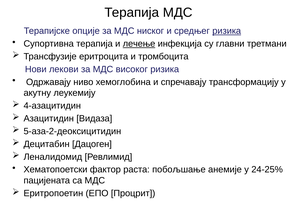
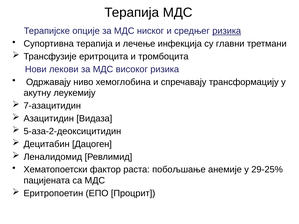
лечење underline: present -> none (139, 44)
4-азацитидин: 4-азацитидин -> 7-азацитидин (52, 106)
24-25%: 24-25% -> 29-25% (267, 170)
